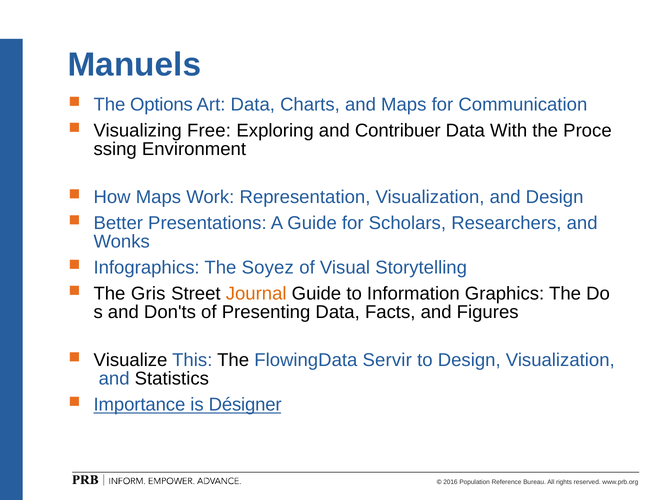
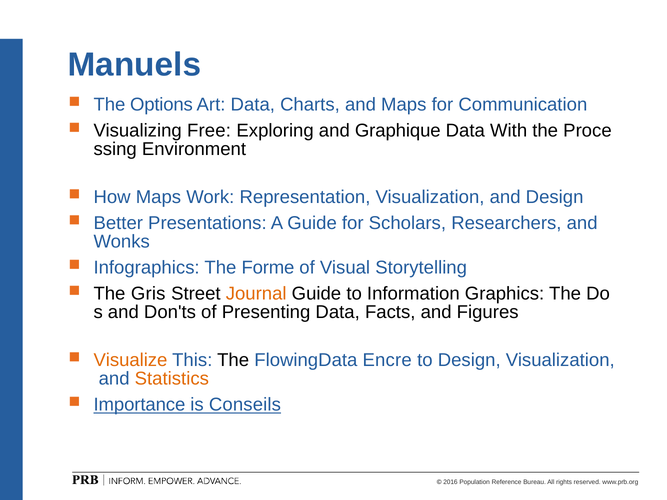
Contribuer: Contribuer -> Graphique (398, 131)
Soyez: Soyez -> Forme (268, 268)
Visualize colour: black -> orange (130, 360)
Servir: Servir -> Encre (387, 360)
Statistics colour: black -> orange (172, 379)
Désigner: Désigner -> Conseils (245, 405)
